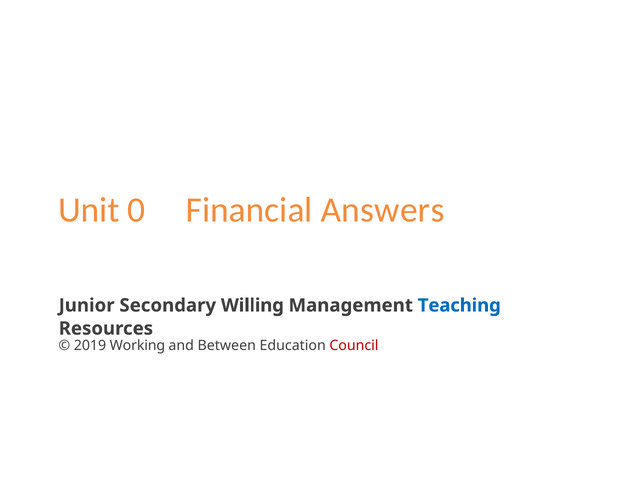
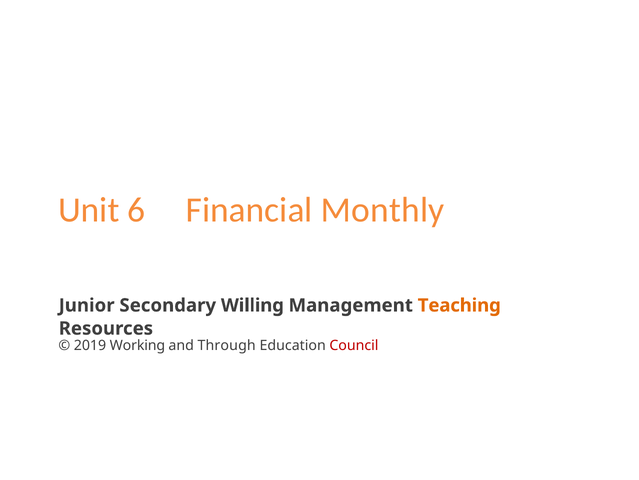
0: 0 -> 6 (136, 210)
Answers: Answers -> Monthly (383, 210)
Teaching colour: blue -> orange (459, 305)
Between: Between -> Through (227, 345)
